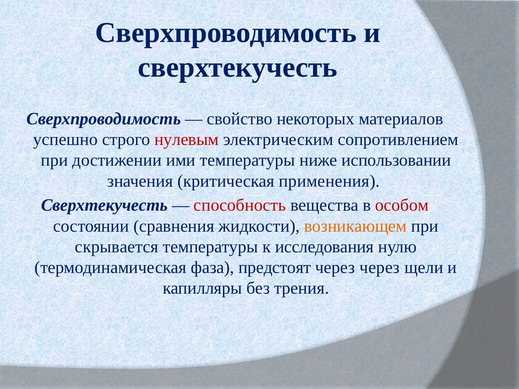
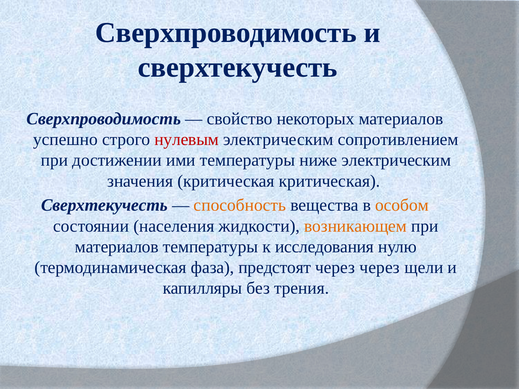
ниже использовании: использовании -> электрическим (396, 160)
критическая применения: применения -> критическая (329, 181)
способность colour: red -> orange (240, 205)
особом colour: red -> orange (402, 205)
сравнения: сравнения -> населения (174, 226)
скрывается: скрывается -> материалов (117, 247)
